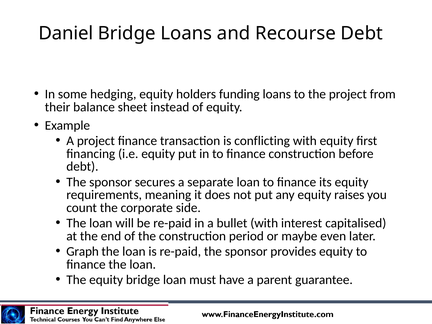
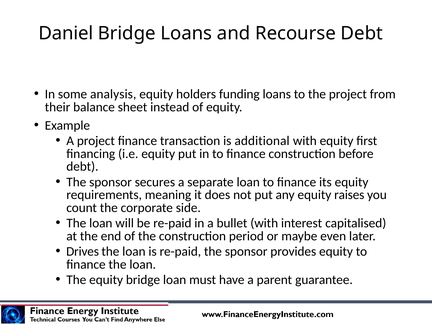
hedging: hedging -> analysis (113, 94)
conflicting: conflicting -> additional (262, 141)
Graph: Graph -> Drives (83, 252)
